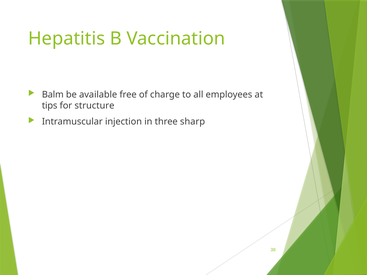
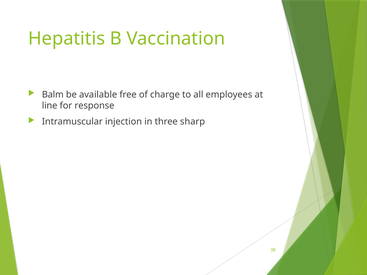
tips: tips -> line (50, 106)
structure: structure -> response (94, 106)
